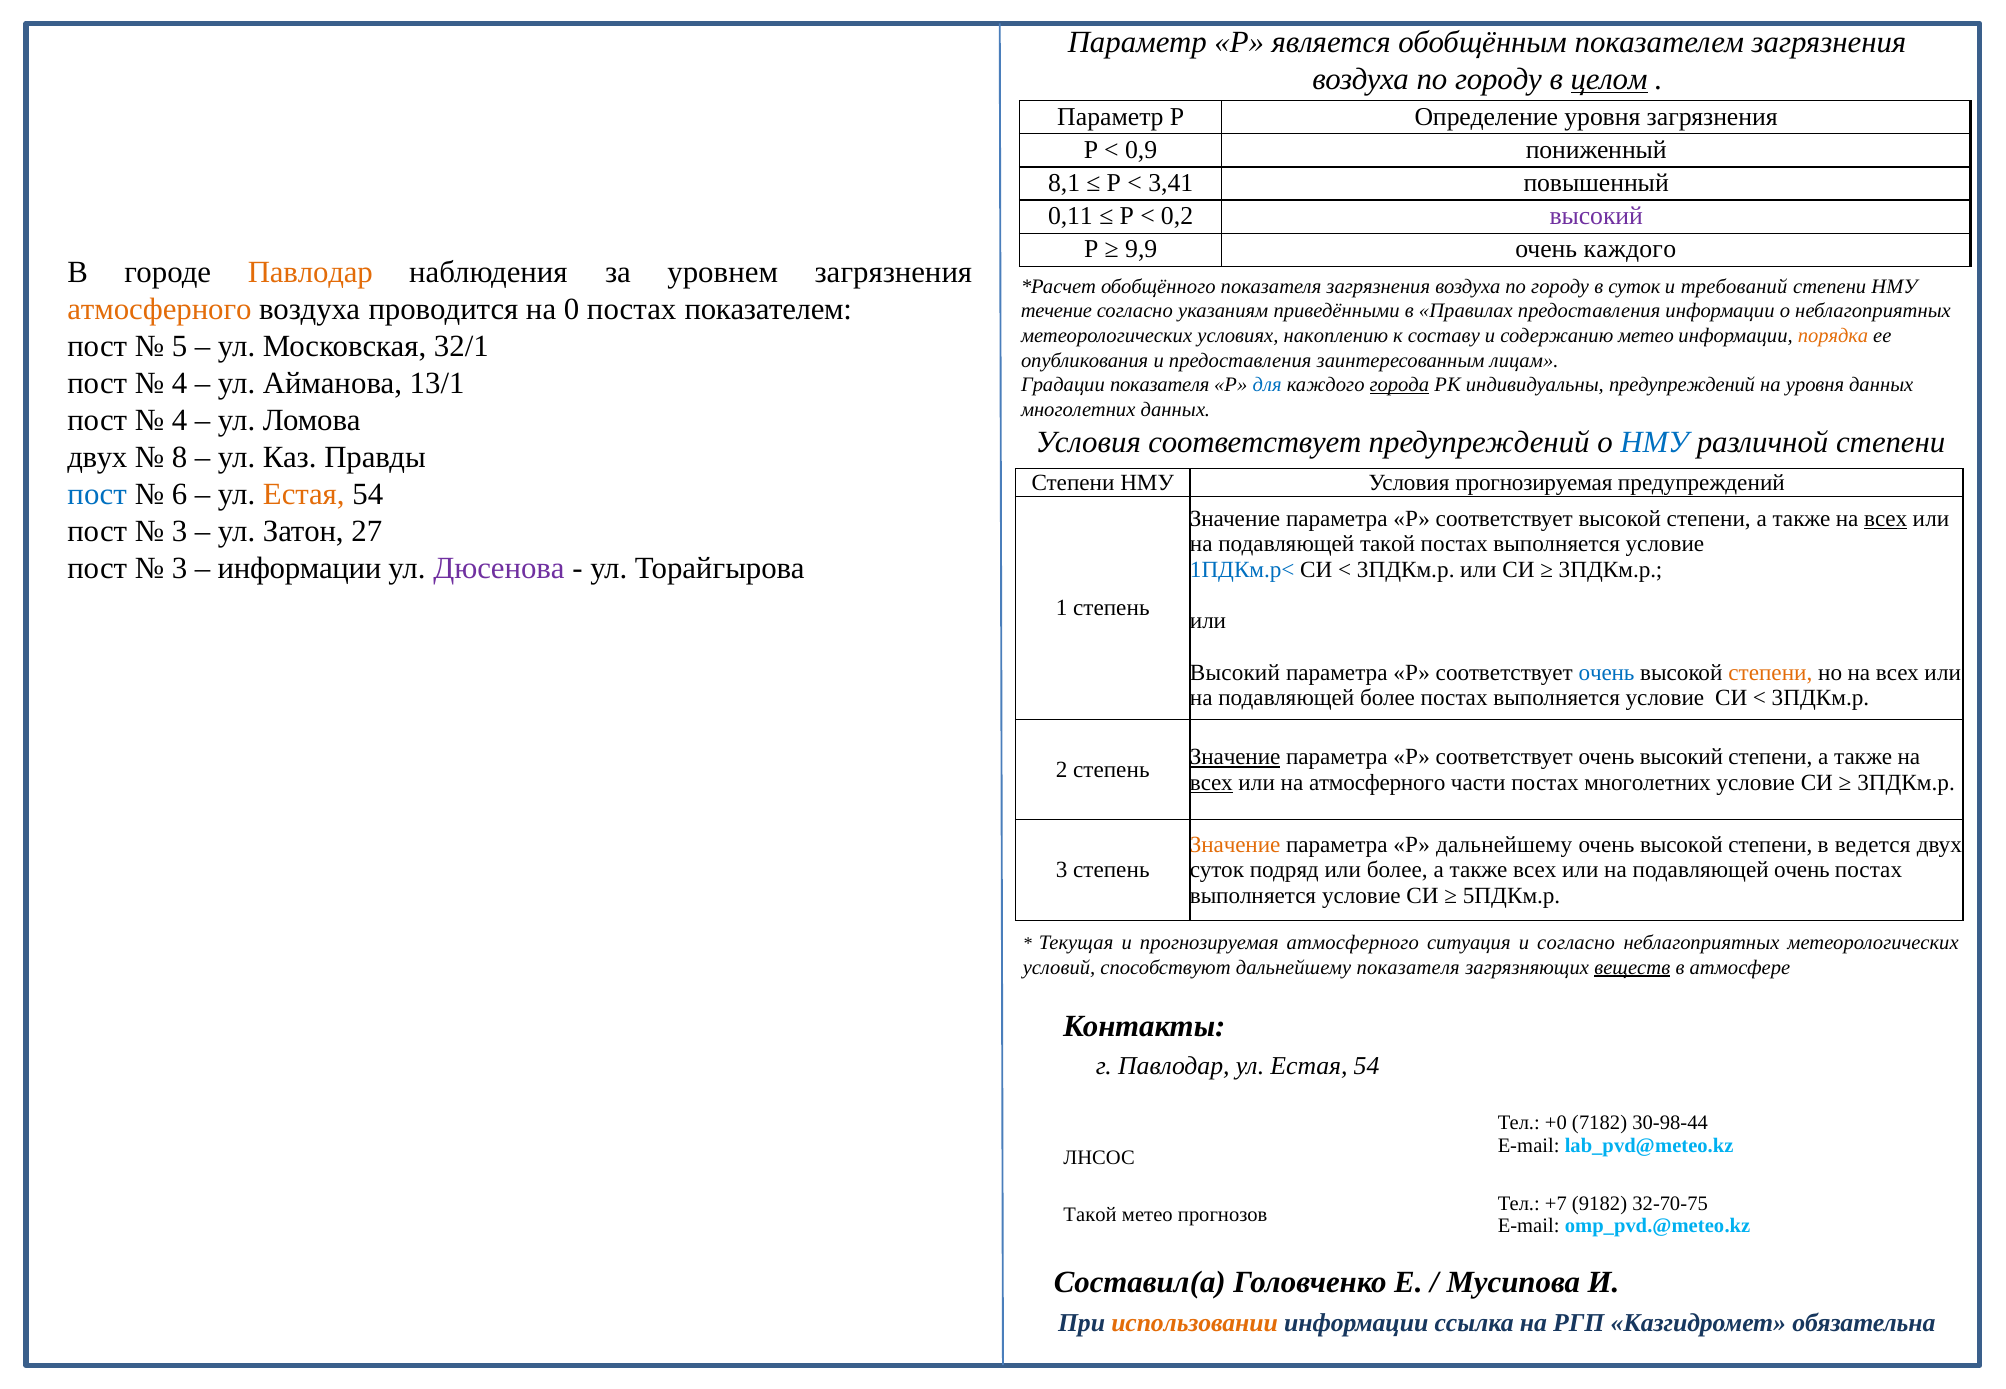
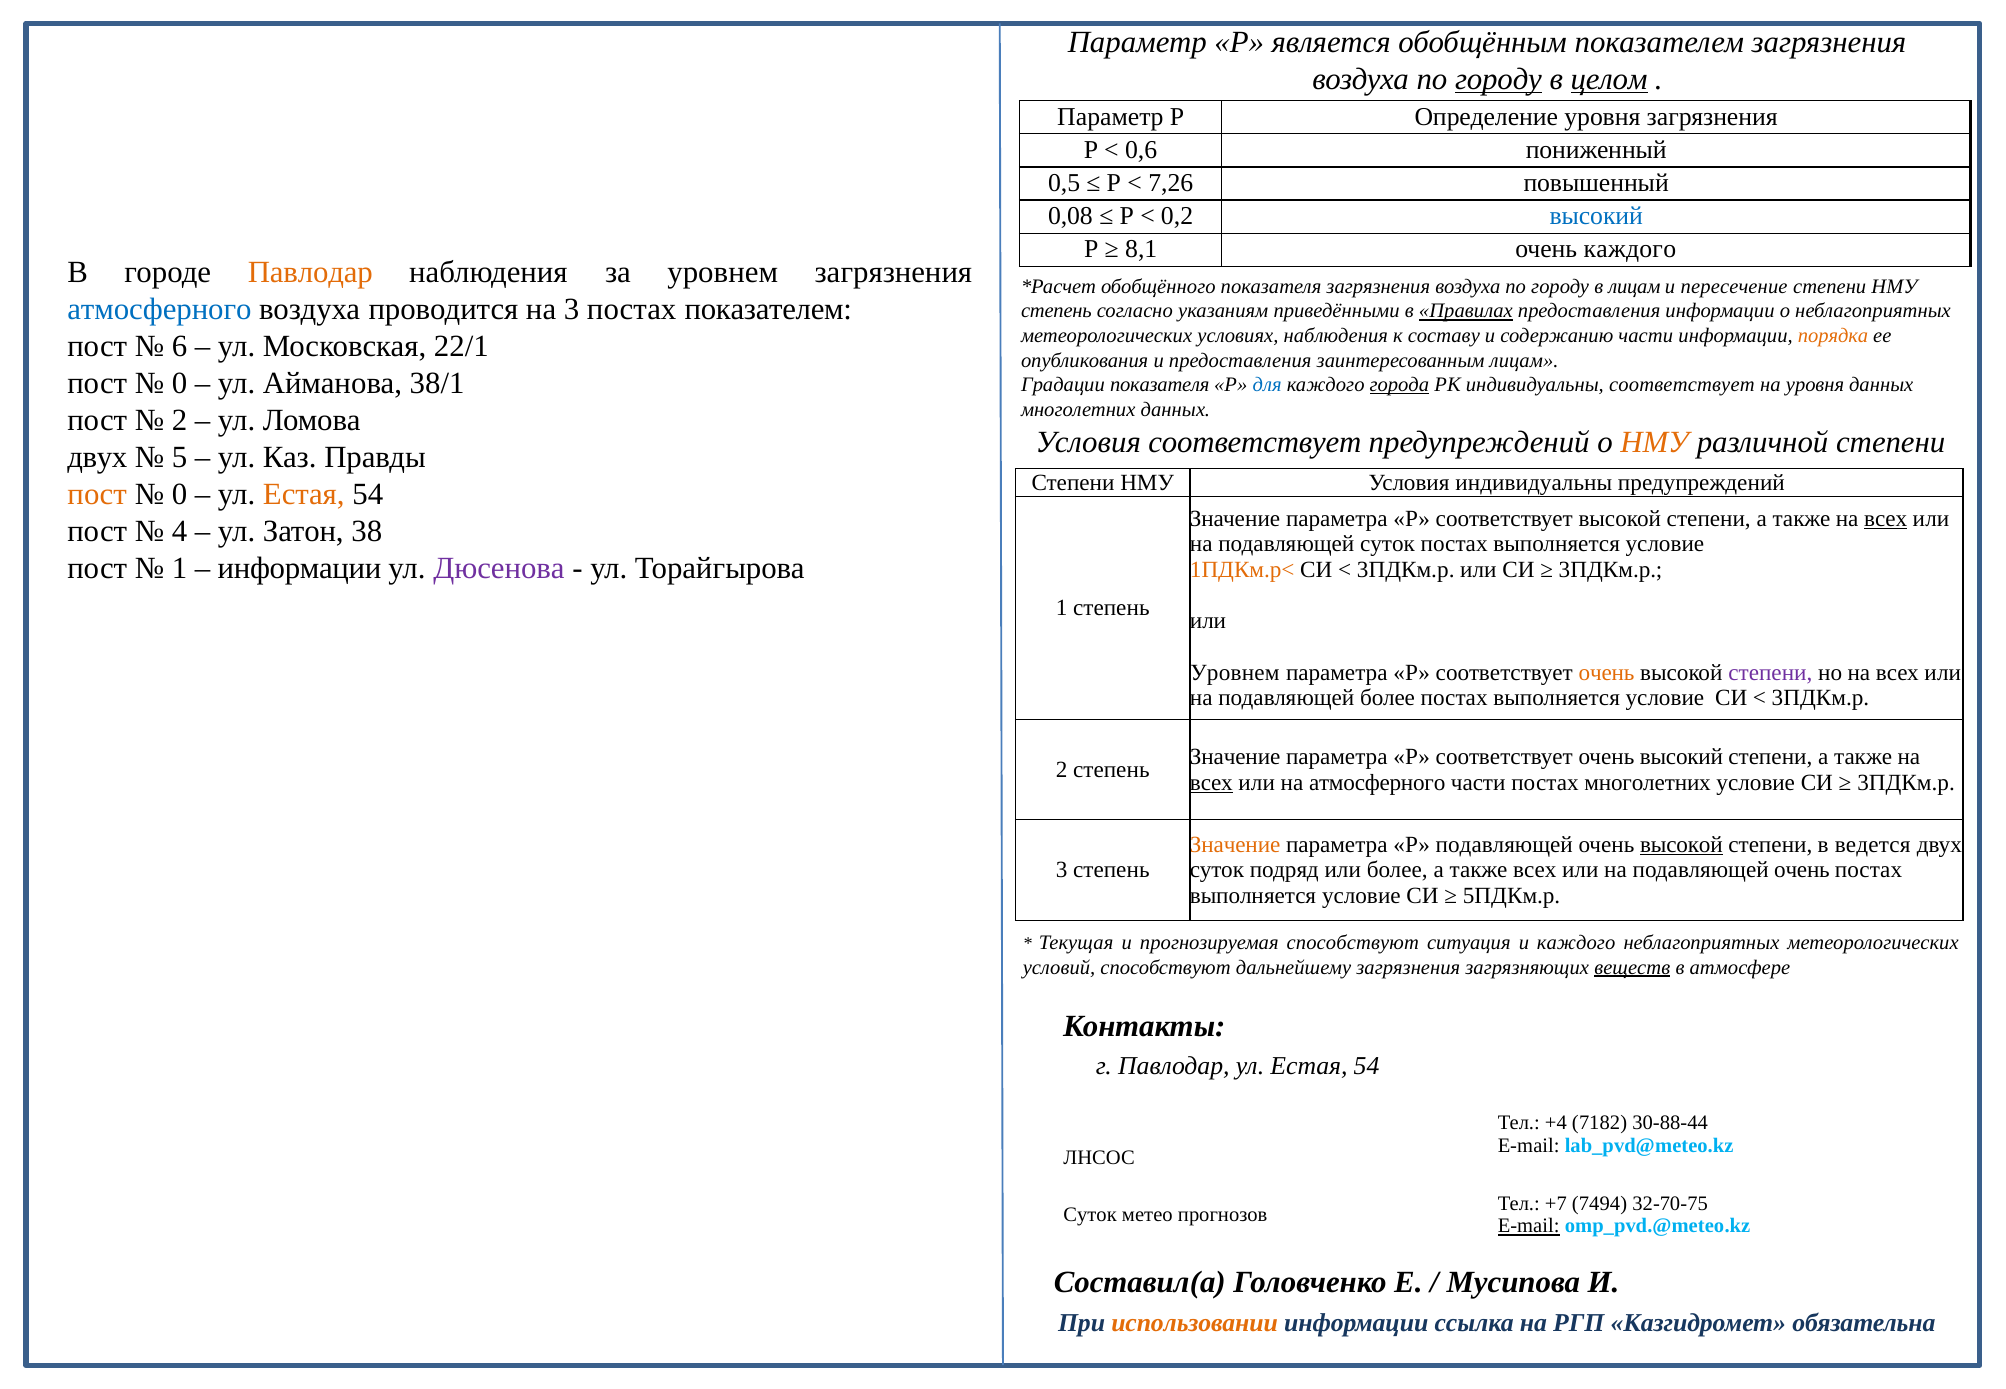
городу underline: none -> present (1498, 79)
0,9: 0,9 -> 0,6 (1141, 150)
8,1: 8,1 -> 0,5 (1064, 183)
3,41: 3,41 -> 7,26 (1171, 183)
0,11: 0,11 -> 0,08 (1070, 216)
высокий colour: purple -> blue (1596, 216)
9,9: 9,9 -> 8,1 (1141, 249)
в суток: суток -> лицам (1634, 286)
требований: требований -> пересечение (1734, 286)
атмосферного colour: orange -> blue (159, 309)
на 0: 0 -> 3 (572, 309)
течение: течение -> степень (1056, 311)
Правилах underline: none -> present (1466, 311)
условиях накоплению: накоплению -> наблюдения (1336, 336)
содержанию метео: метео -> части (1646, 336)
5: 5 -> 6 (179, 346)
32/1: 32/1 -> 22/1 (461, 346)
4: 4 -> 0 (179, 383)
13/1: 13/1 -> 38/1 (437, 383)
индивидуальны предупреждений: предупреждений -> соответствует (1682, 385)
4: 4 -> 2 (179, 420)
НМУ colour: blue -> orange (1655, 442)
8: 8 -> 5 (179, 457)
Условия прогнозируемая: прогнозируемая -> индивидуальны (1534, 483)
пост colour: blue -> orange (97, 494)
6: 6 -> 0 (179, 494)
3: 3 -> 4 (179, 531)
27: 27 -> 38 (367, 531)
подавляющей такой: такой -> суток (1388, 544)
3: 3 -> 1 (179, 568)
1ПДКм.р< colour: blue -> orange (1242, 570)
Высокий: Высокий -> Уровнем (1235, 672)
очень colour: blue -> orange (1607, 672)
степени colour: orange -> purple (1770, 672)
Значение underline: present -> none (1235, 757)
Р дальнейшему: дальнейшему -> подавляющей (1504, 844)
высокой underline: none -> present (1681, 844)
прогнозируемая атмосферного: атмосферного -> способствуют (1353, 942)
и согласно: согласно -> каждого (1576, 942)
дальнейшему показателя: показателя -> загрязнения (1408, 967)
+0: +0 -> +4 (1556, 1123)
30-98-44: 30-98-44 -> 30-88-44 (1670, 1123)
9182: 9182 -> 7494 (1600, 1203)
Такой: Такой -> Суток (1090, 1215)
E-mail underline: none -> present (1529, 1226)
